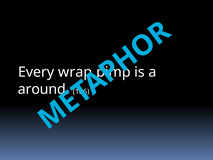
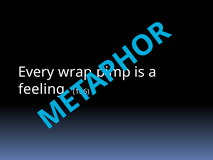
around: around -> feeling (44, 89)
